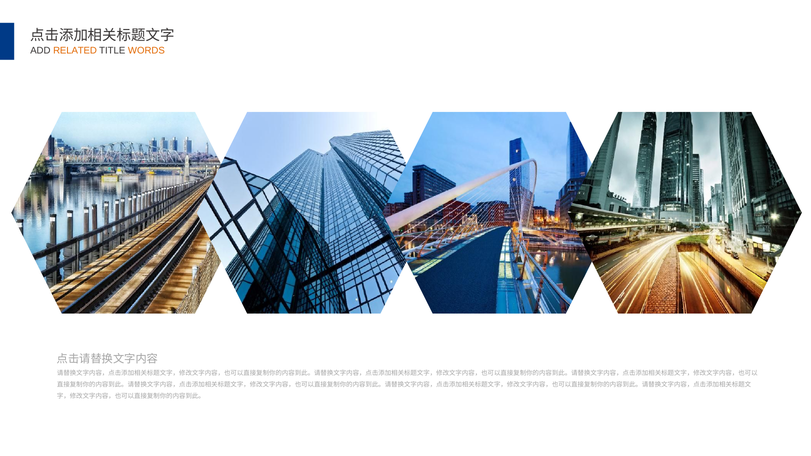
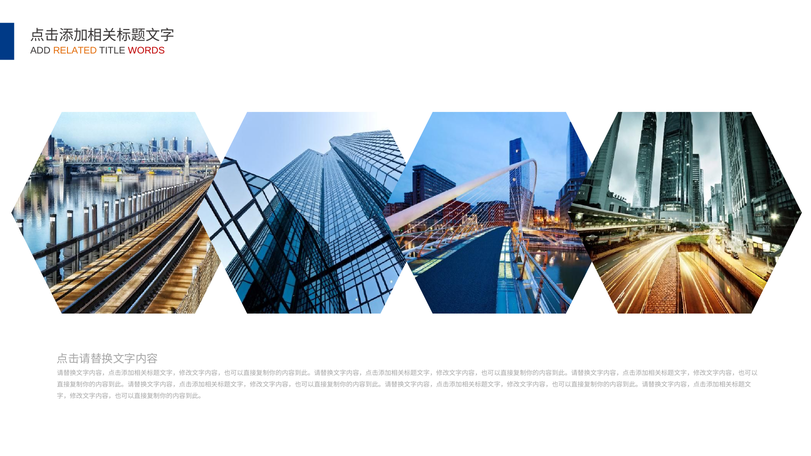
WORDS colour: orange -> red (146, 51)
